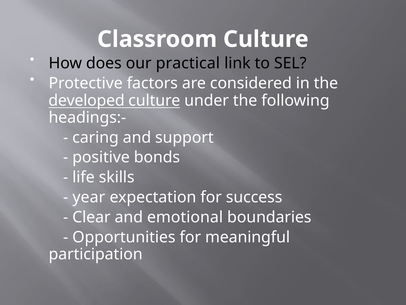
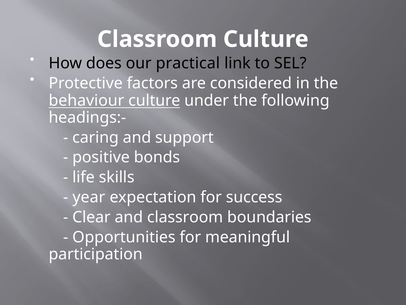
developed: developed -> behaviour (86, 100)
and emotional: emotional -> classroom (185, 217)
